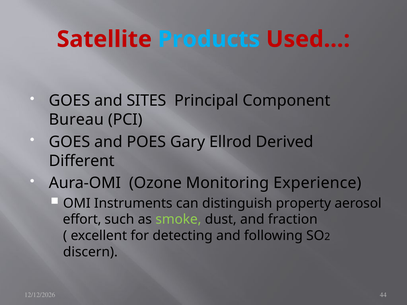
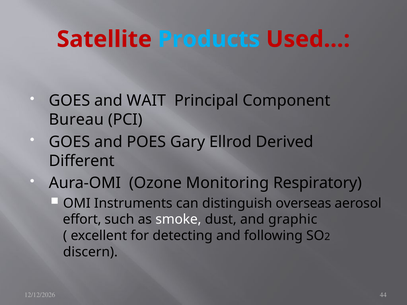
SITES: SITES -> WAIT (146, 101)
Experience: Experience -> Respiratory (317, 183)
property: property -> overseas (303, 203)
smoke colour: light green -> white (178, 220)
fraction: fraction -> graphic (293, 220)
